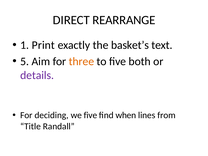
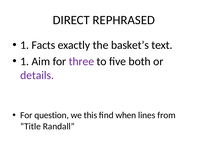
REARRANGE: REARRANGE -> REPHRASED (124, 20)
Print: Print -> Facts (43, 45)
5: 5 -> 1 (25, 61)
three colour: orange -> purple (81, 61)
deciding: deciding -> question (52, 115)
we five: five -> this (90, 115)
